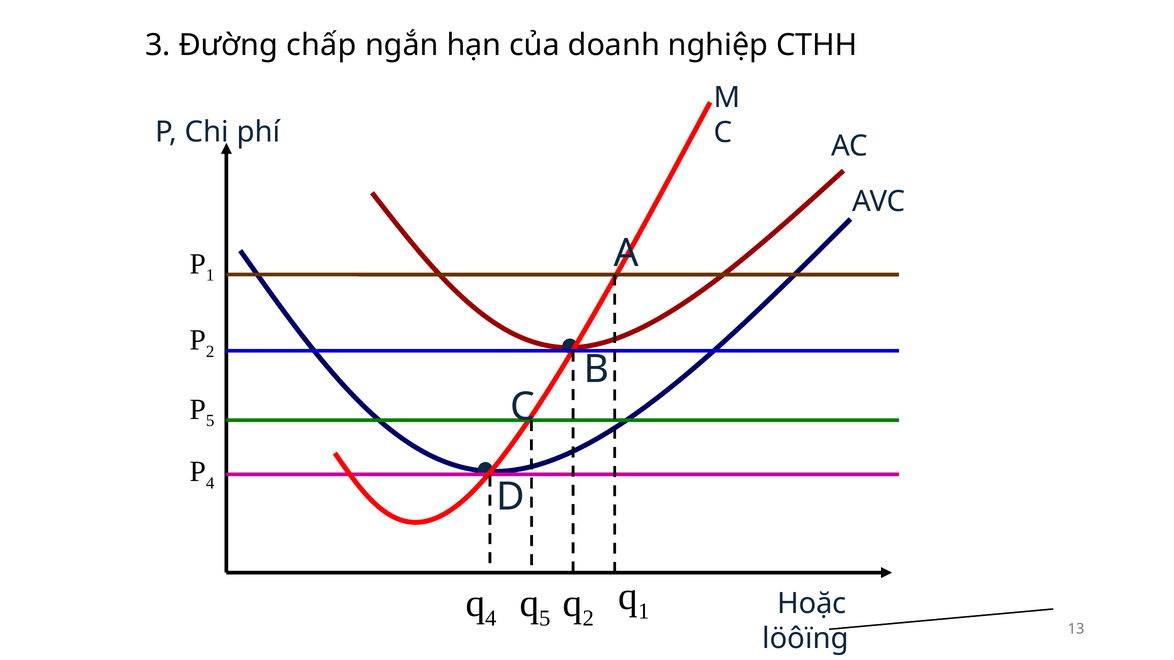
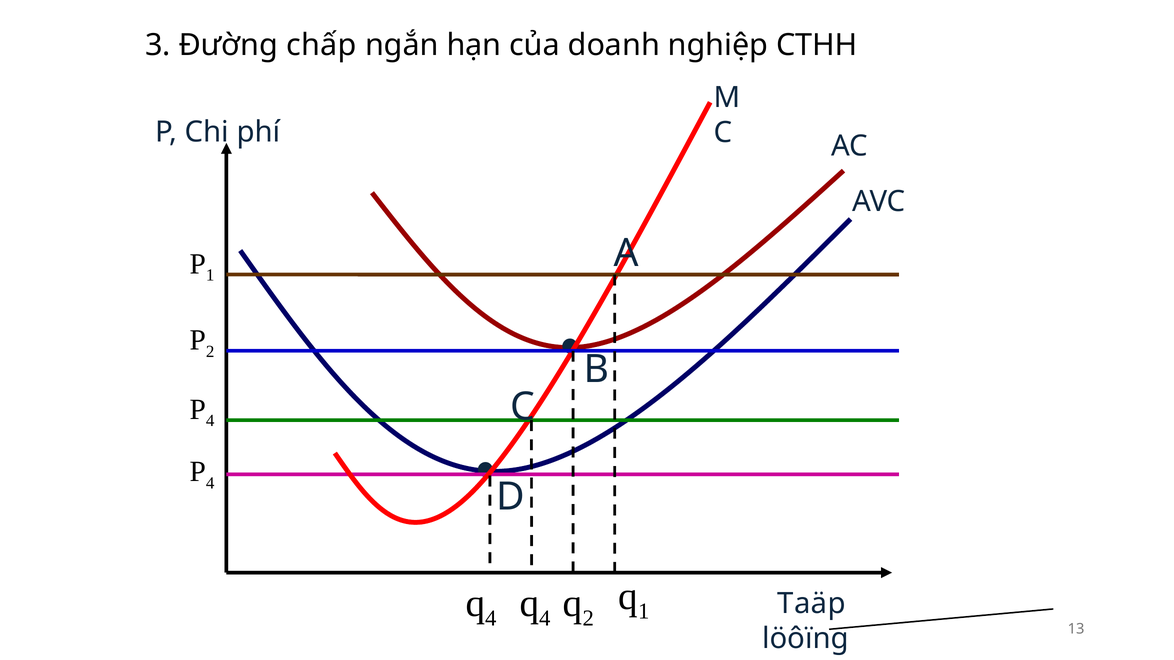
5: 5 -> 4 (210, 421)
5: 5 -> 4 (545, 619)
Hoặc: Hoặc -> Taäp (812, 604)
